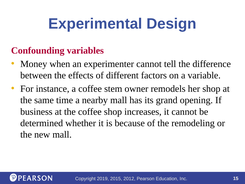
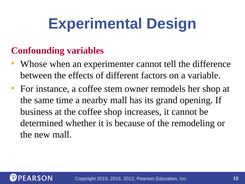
Money: Money -> Whose (34, 64)
